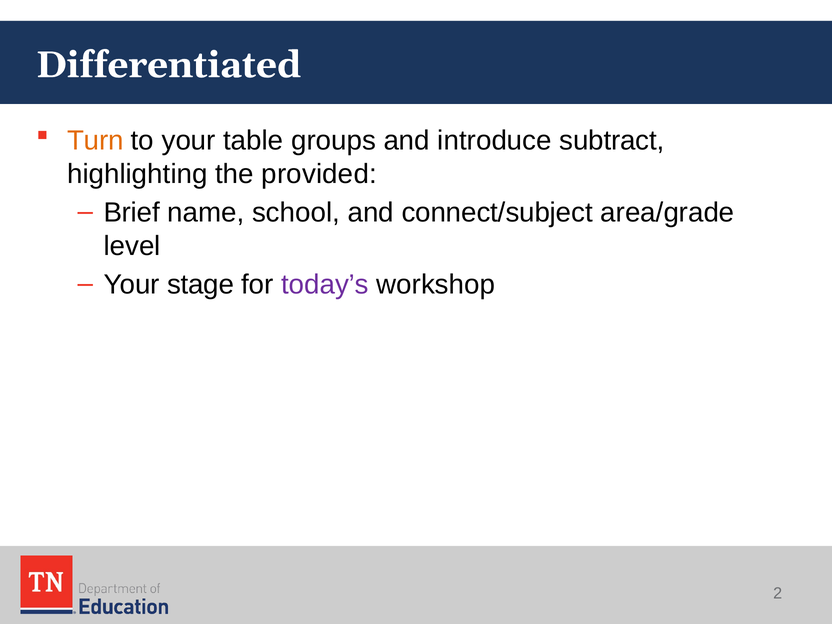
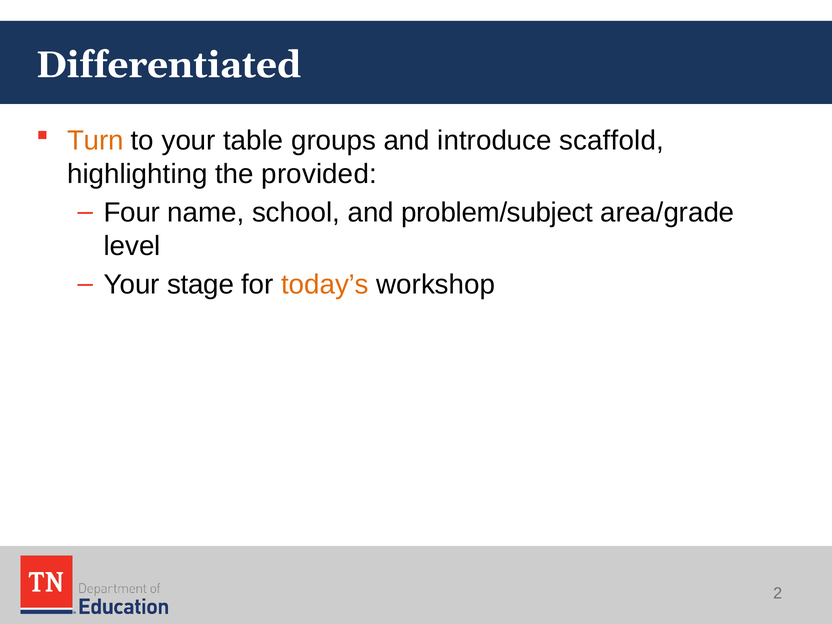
subtract: subtract -> scaffold (612, 141)
Brief: Brief -> Four (132, 213)
connect/subject: connect/subject -> problem/subject (497, 213)
today’s colour: purple -> orange (325, 285)
